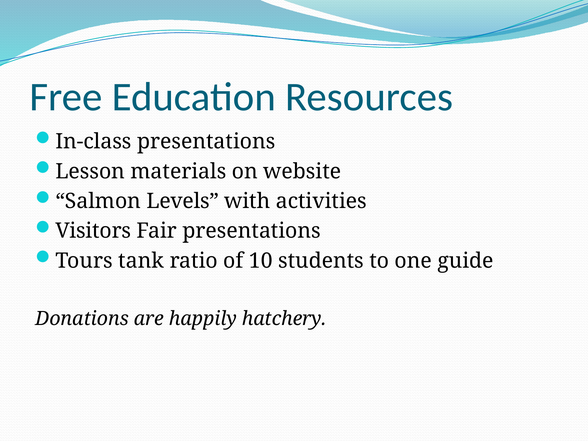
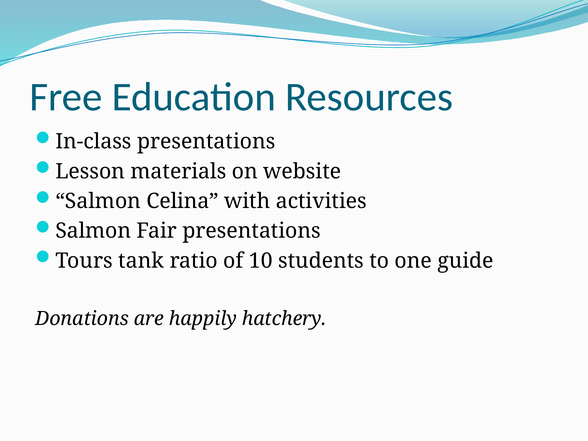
Levels: Levels -> Celina (183, 201)
Visitors: Visitors -> Salmon (93, 231)
